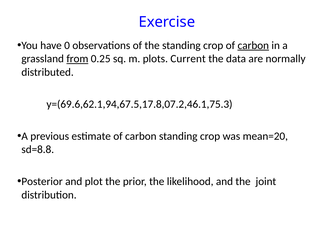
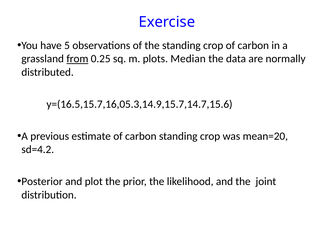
0: 0 -> 5 (67, 45)
carbon underline: present -> none (253, 45)
Current: Current -> Median (188, 59)
y=(69.6,62.1,94,67.5,17.8,07.2,46.1,75.3: y=(69.6,62.1,94,67.5,17.8,07.2,46.1,75.3 -> y=(16.5,15.7,16,05.3,14.9,15.7,14.7,15.6 (139, 104)
sd=8.8: sd=8.8 -> sd=4.2 (38, 149)
